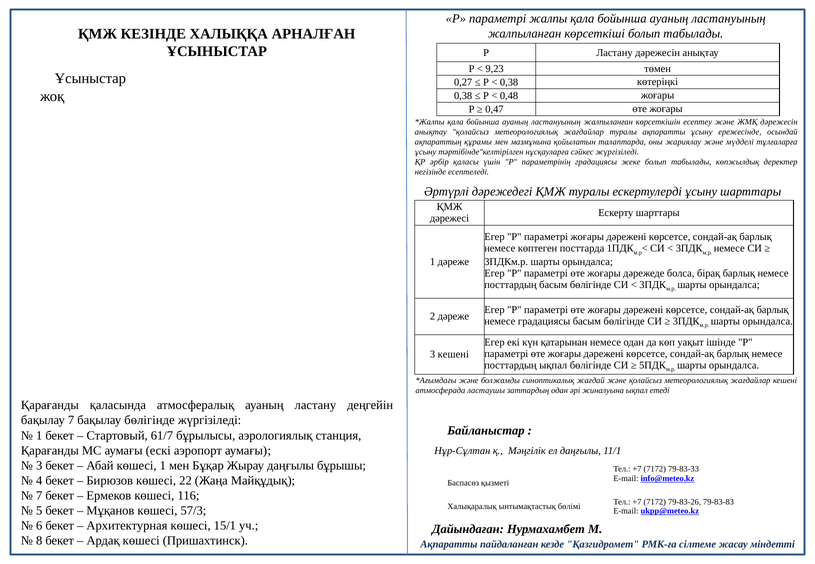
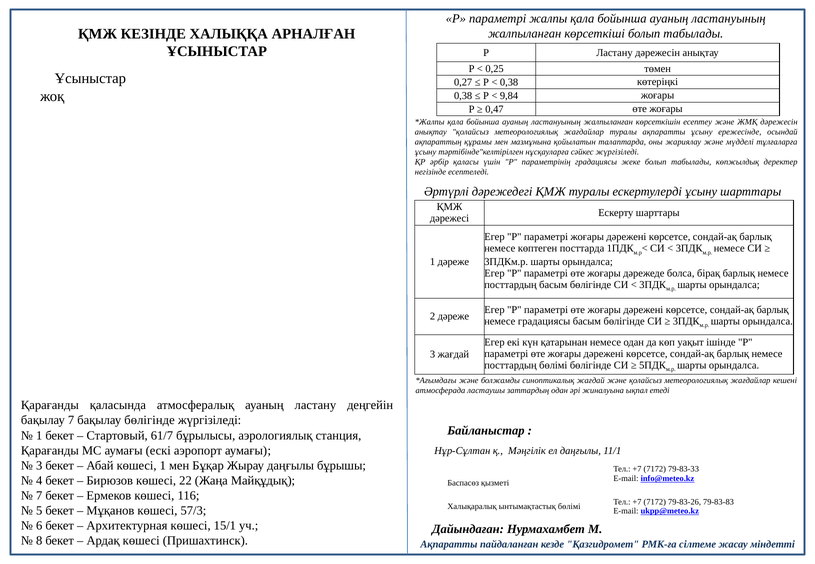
9,23: 9,23 -> 0,25 (495, 69)
0,48: 0,48 -> 9,84 (509, 96)
3 кешені: кешені -> жағдай (453, 355)
посттардың ықпал: ықпал -> бөлімі (553, 365)
